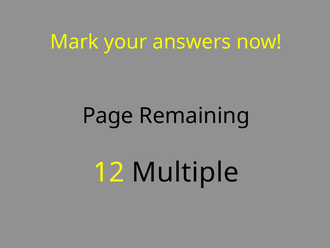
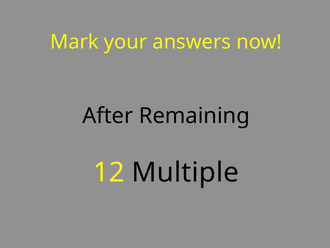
Page: Page -> After (108, 116)
